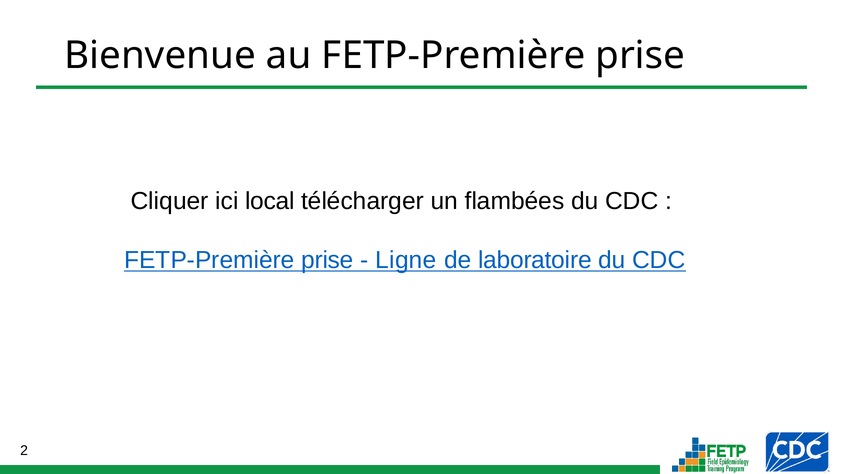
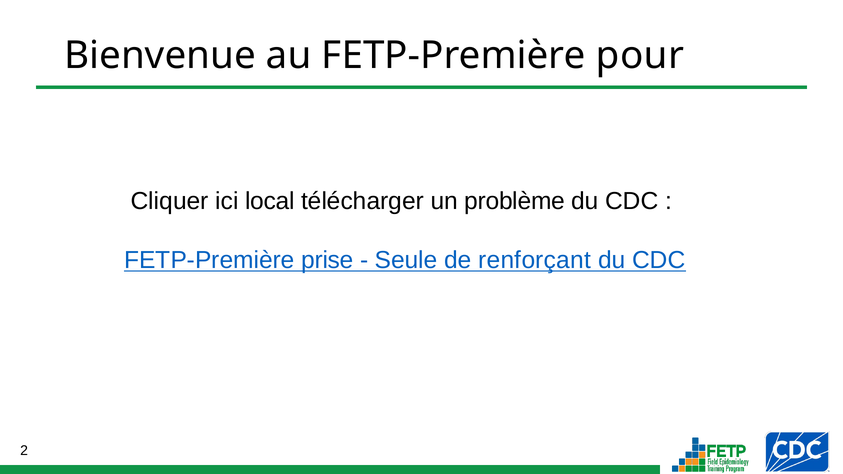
au FETP-Première prise: prise -> pour (640, 55)
flambées: flambées -> problème (515, 201)
Ligne: Ligne -> Seule (406, 260)
laboratoire: laboratoire -> renforçant (535, 260)
